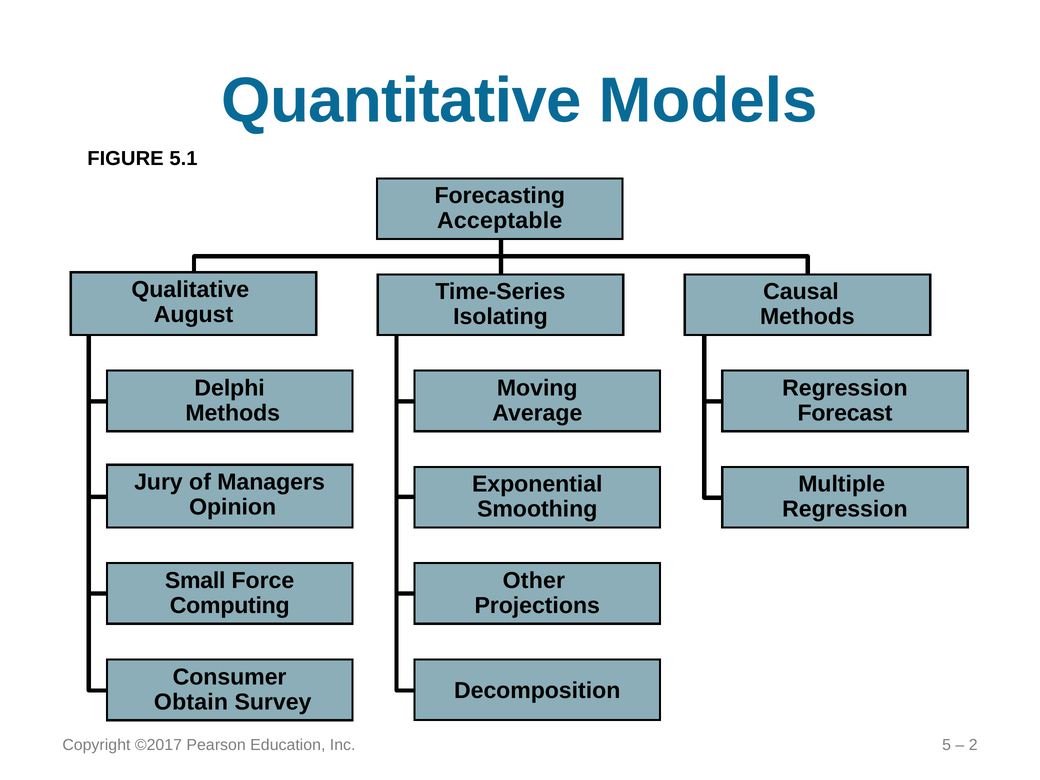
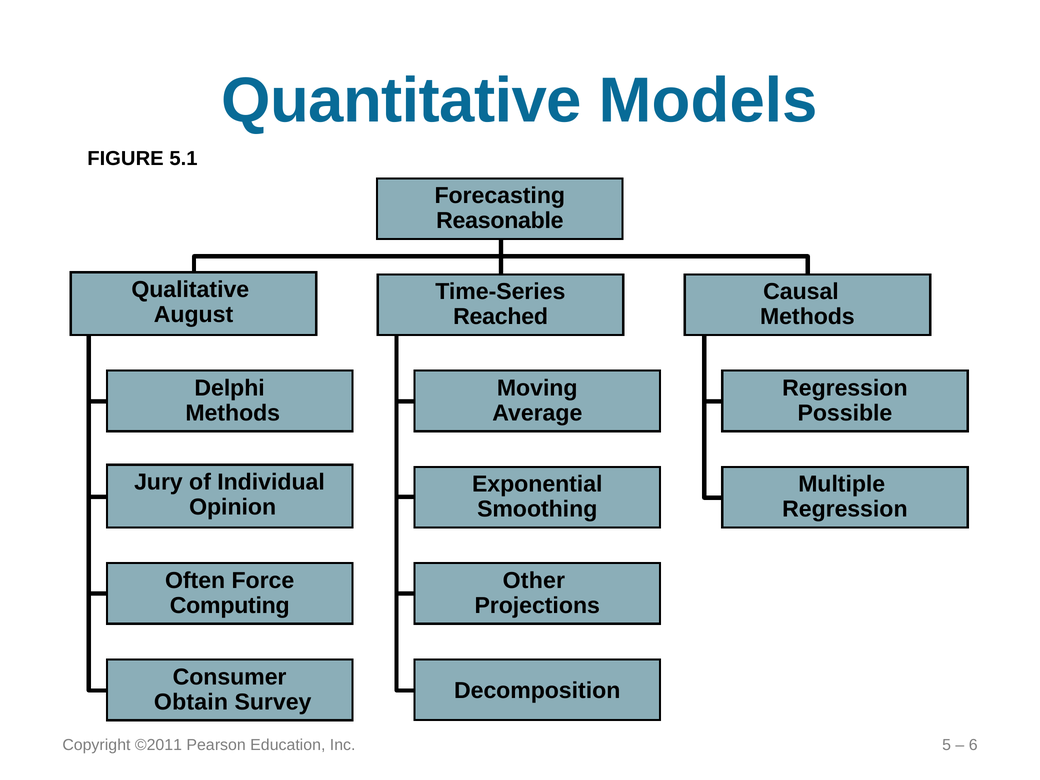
Acceptable: Acceptable -> Reasonable (500, 221)
Isolating: Isolating -> Reached (501, 317)
Forecast: Forecast -> Possible (845, 413)
Managers: Managers -> Individual (271, 482)
Small: Small -> Often (195, 581)
©2017: ©2017 -> ©2011 (158, 745)
2: 2 -> 6 (973, 745)
